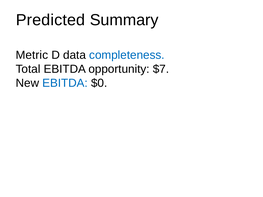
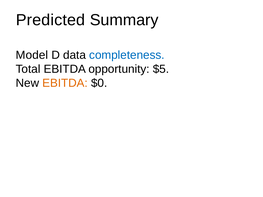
Metric: Metric -> Model (32, 55)
$7: $7 -> $5 (161, 69)
EBITDA colour: blue -> orange (65, 83)
